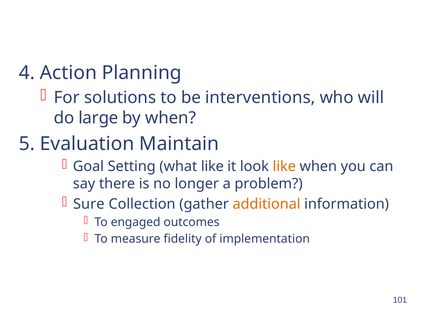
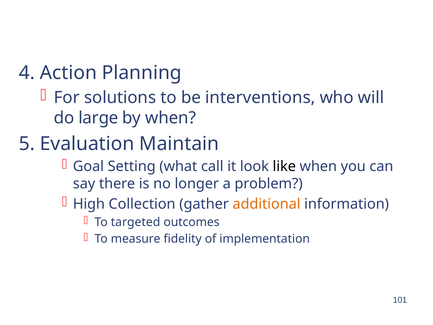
what like: like -> call (212, 166)
like colour: orange -> black (284, 166)
Sure: Sure -> High (89, 204)
engaged: engaged -> targeted (136, 222)
